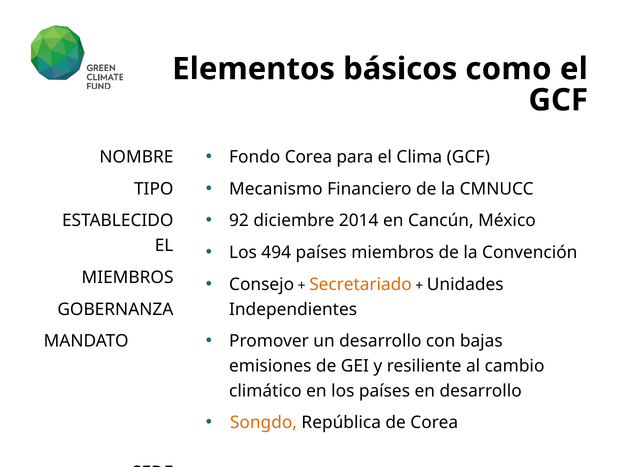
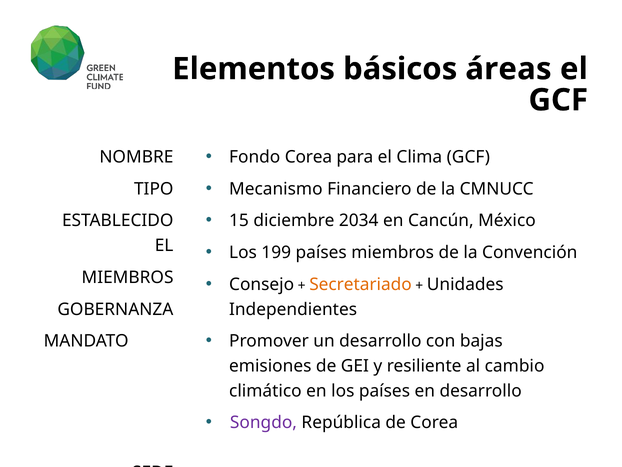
como: como -> áreas (508, 69)
92: 92 -> 15 (239, 221)
2014: 2014 -> 2034 (359, 221)
494: 494 -> 199 (276, 252)
Songdo colour: orange -> purple (263, 422)
